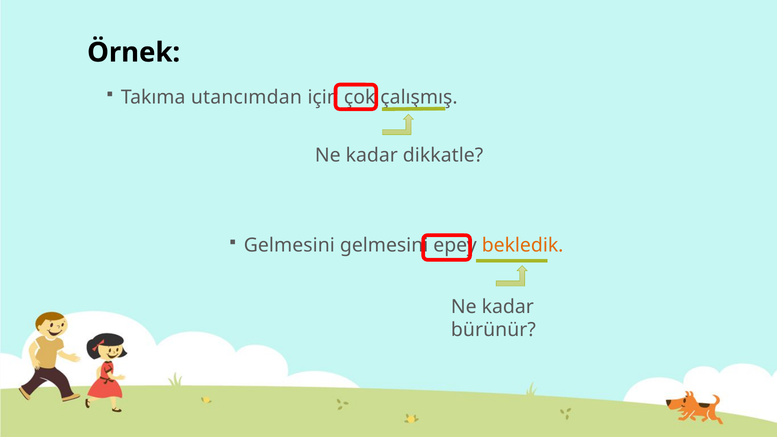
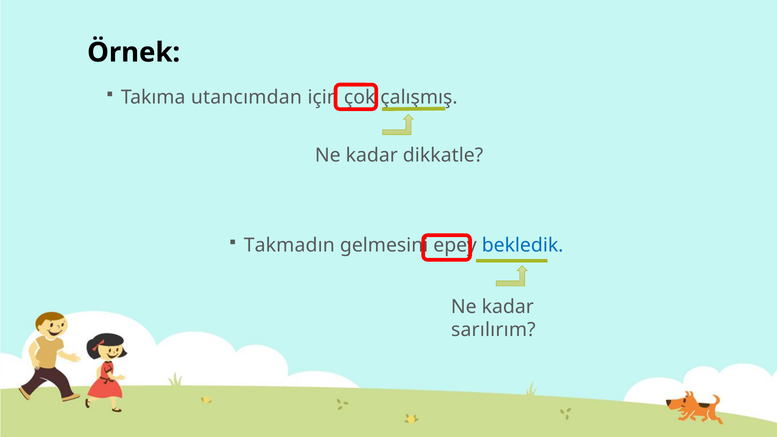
Gelmesini: Gelmesini -> Takmadın (289, 245)
bekledik colour: orange -> blue (523, 245)
bürünür: bürünür -> sarılırım (493, 330)
